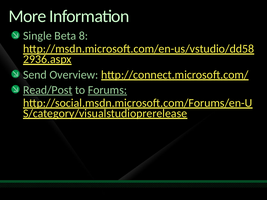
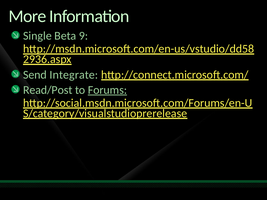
8: 8 -> 9 (83, 36)
Overview: Overview -> Integrate (74, 75)
Read/Post underline: present -> none (48, 90)
